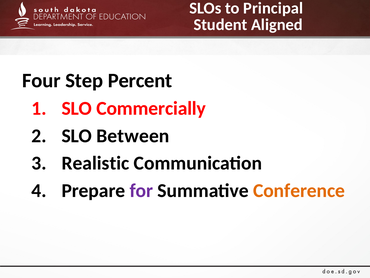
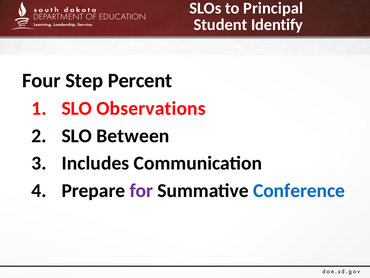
Aligned: Aligned -> Identify (277, 25)
Commercially: Commercially -> Observations (151, 108)
Realistic: Realistic -> Includes (95, 163)
Conference colour: orange -> blue (299, 190)
